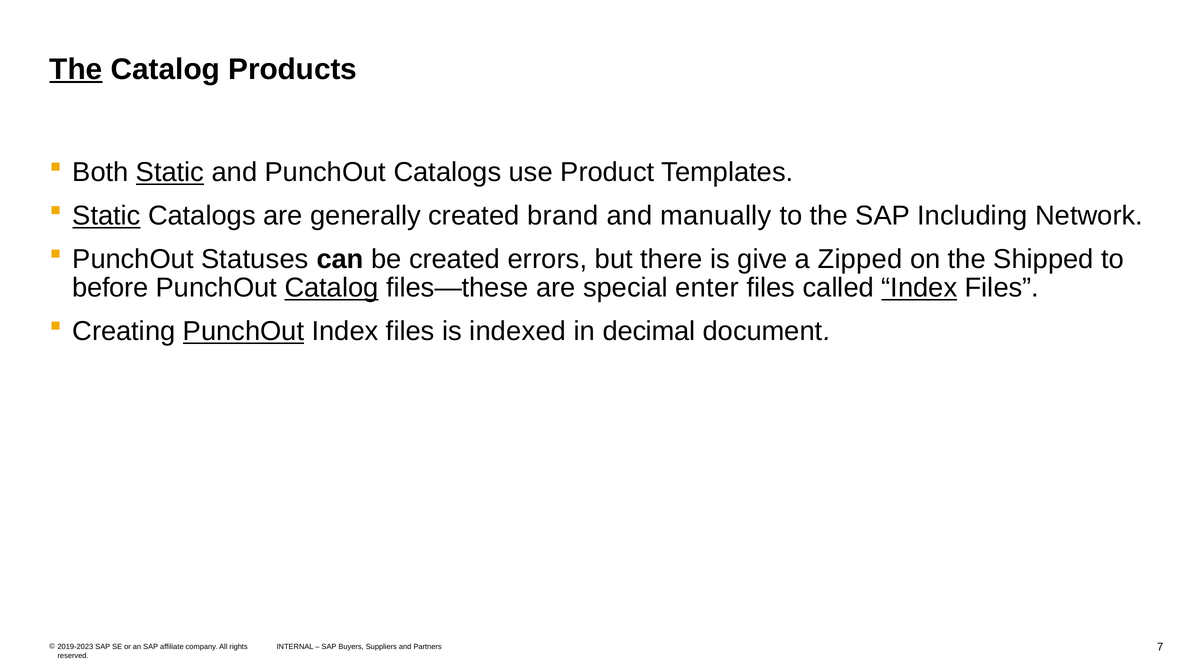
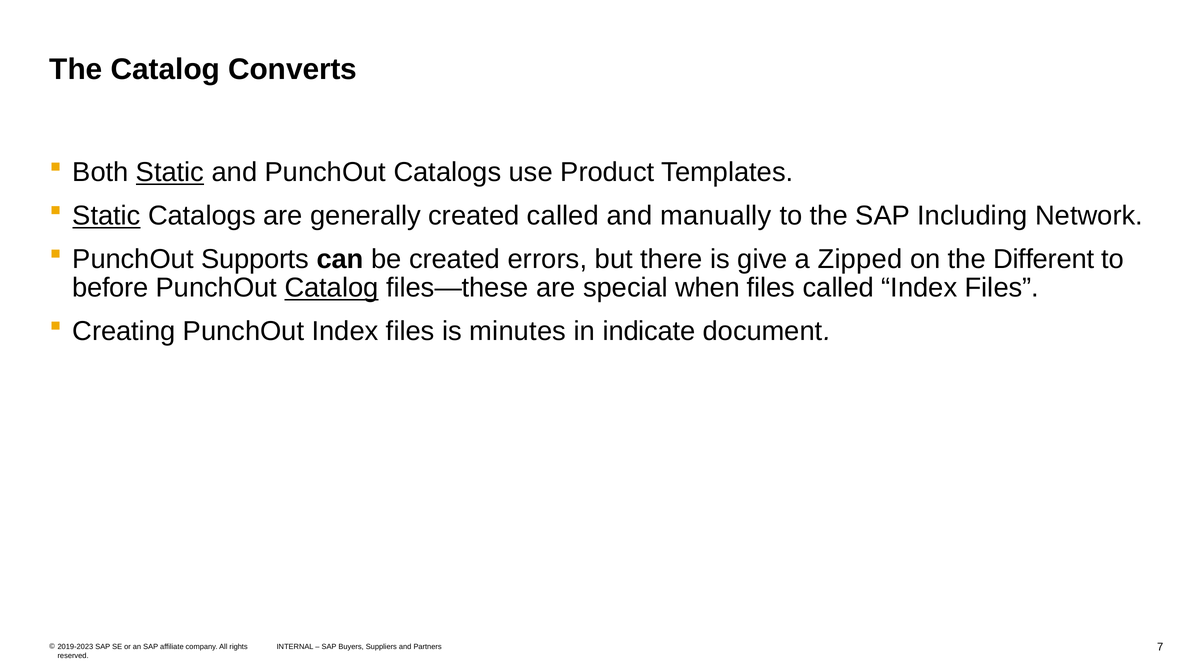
The underline: present -> none (76, 69)
Products: Products -> Converts (293, 69)
created brand: brand -> called (563, 216)
Statuses: Statuses -> Supports (255, 259)
Shipped: Shipped -> Different (1044, 259)
enter: enter -> when (707, 288)
Index underline: present -> none (919, 288)
PunchOut underline: present -> none (244, 332)
indexed: indexed -> minutes (518, 332)
decimal: decimal -> indicate (649, 332)
